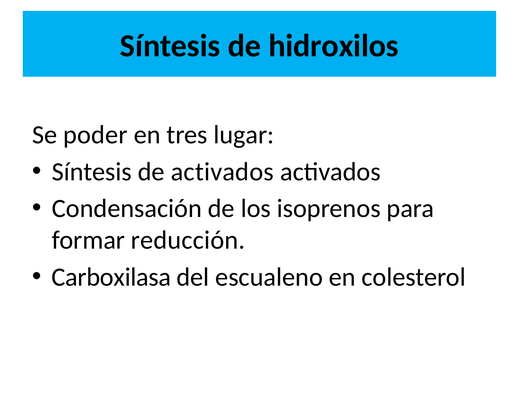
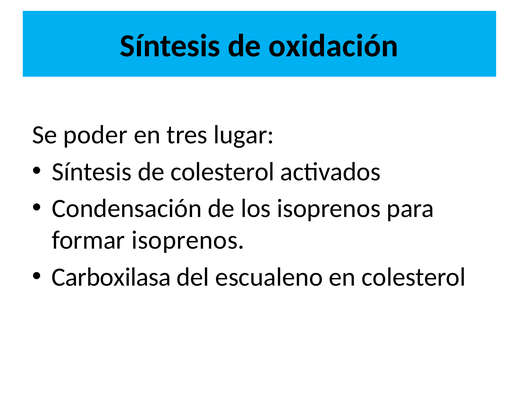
hidroxilos: hidroxilos -> oxidación (333, 46)
de activados: activados -> colesterol (222, 171)
formar reducción: reducción -> isoprenos (188, 240)
